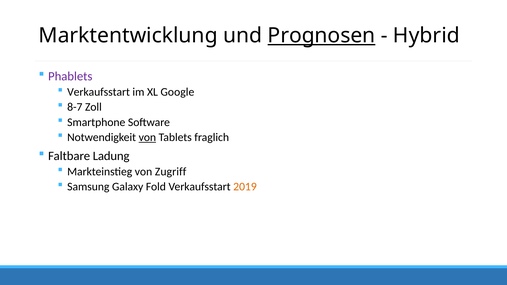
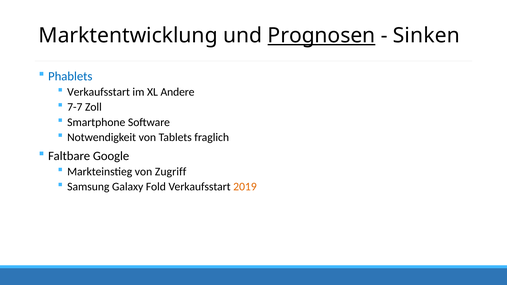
Hybrid: Hybrid -> Sinken (426, 36)
Phablets colour: purple -> blue (70, 76)
Google: Google -> Andere (178, 92)
8-7: 8-7 -> 7-7 (75, 107)
von underline: present -> none (147, 138)
Ladung: Ladung -> Google (111, 156)
